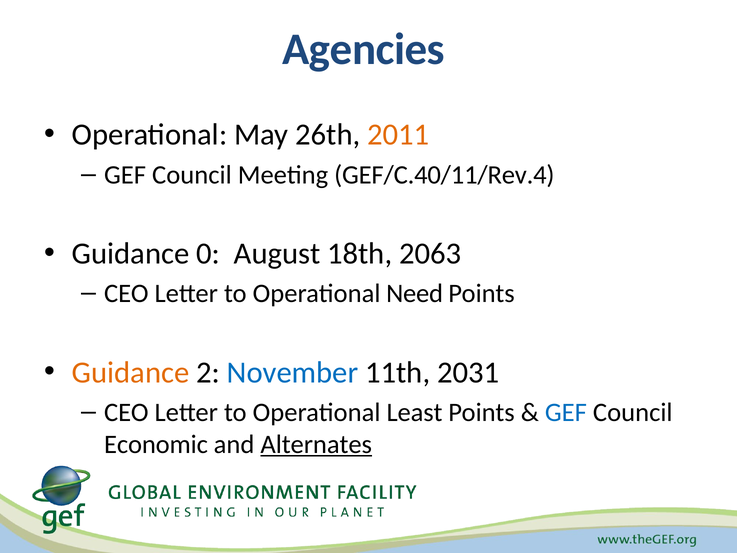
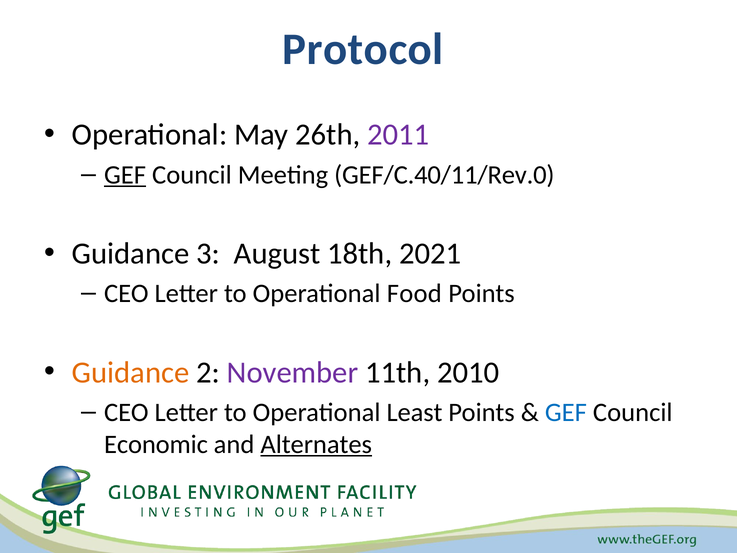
Agencies: Agencies -> Protocol (363, 49)
2011 colour: orange -> purple (398, 135)
GEF underline: none -> present (125, 175)
GEF/C.40/11/Rev.4: GEF/C.40/11/Rev.4 -> GEF/C.40/11/Rev.0 (444, 175)
0: 0 -> 3 (208, 254)
2063: 2063 -> 2021 (430, 254)
Need: Need -> Food (414, 293)
November colour: blue -> purple (293, 372)
2031: 2031 -> 2010 (468, 372)
